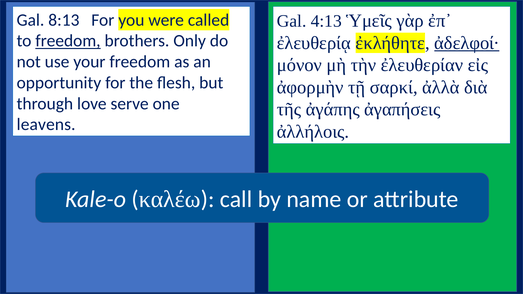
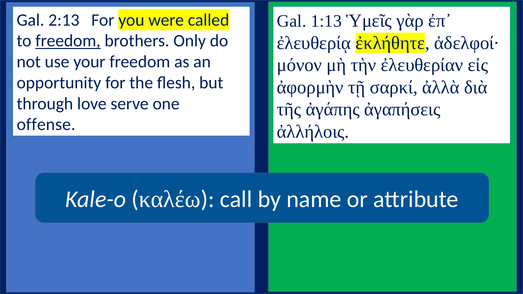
8:13: 8:13 -> 2:13 (64, 20)
4:13: 4:13 -> 1:13 (326, 21)
ἀδελφοί· underline: present -> none (467, 43)
leavens: leavens -> offense (46, 125)
